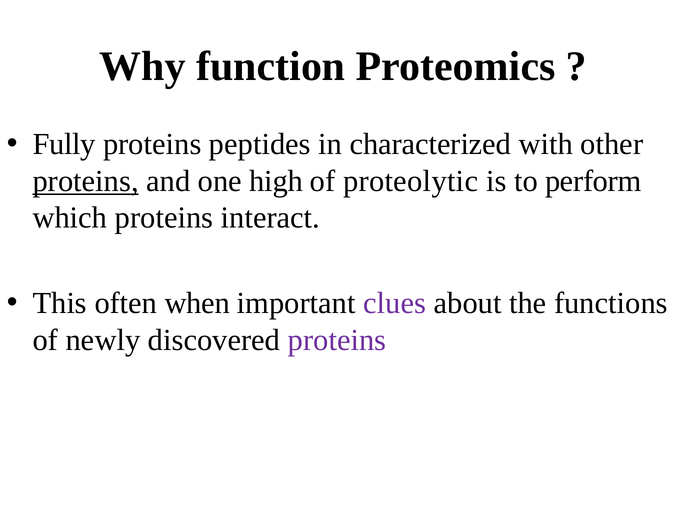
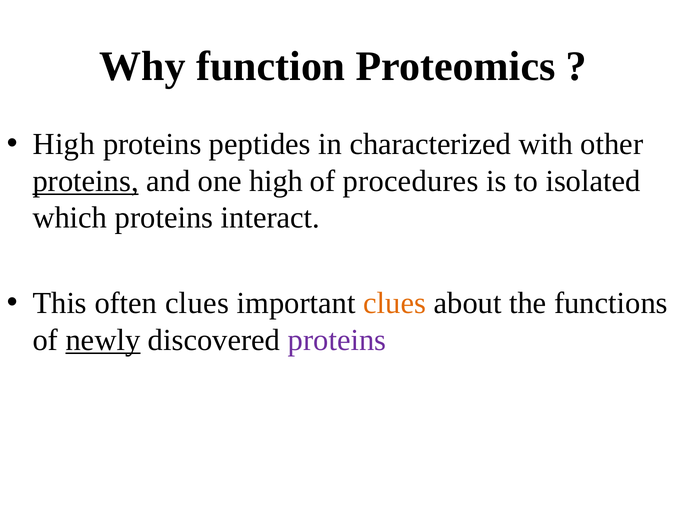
Fully: Fully -> High (64, 144)
proteolytic: proteolytic -> procedures (411, 181)
perform: perform -> isolated (593, 181)
often when: when -> clues (197, 303)
clues colour: purple -> orange (395, 303)
newly underline: none -> present (103, 340)
